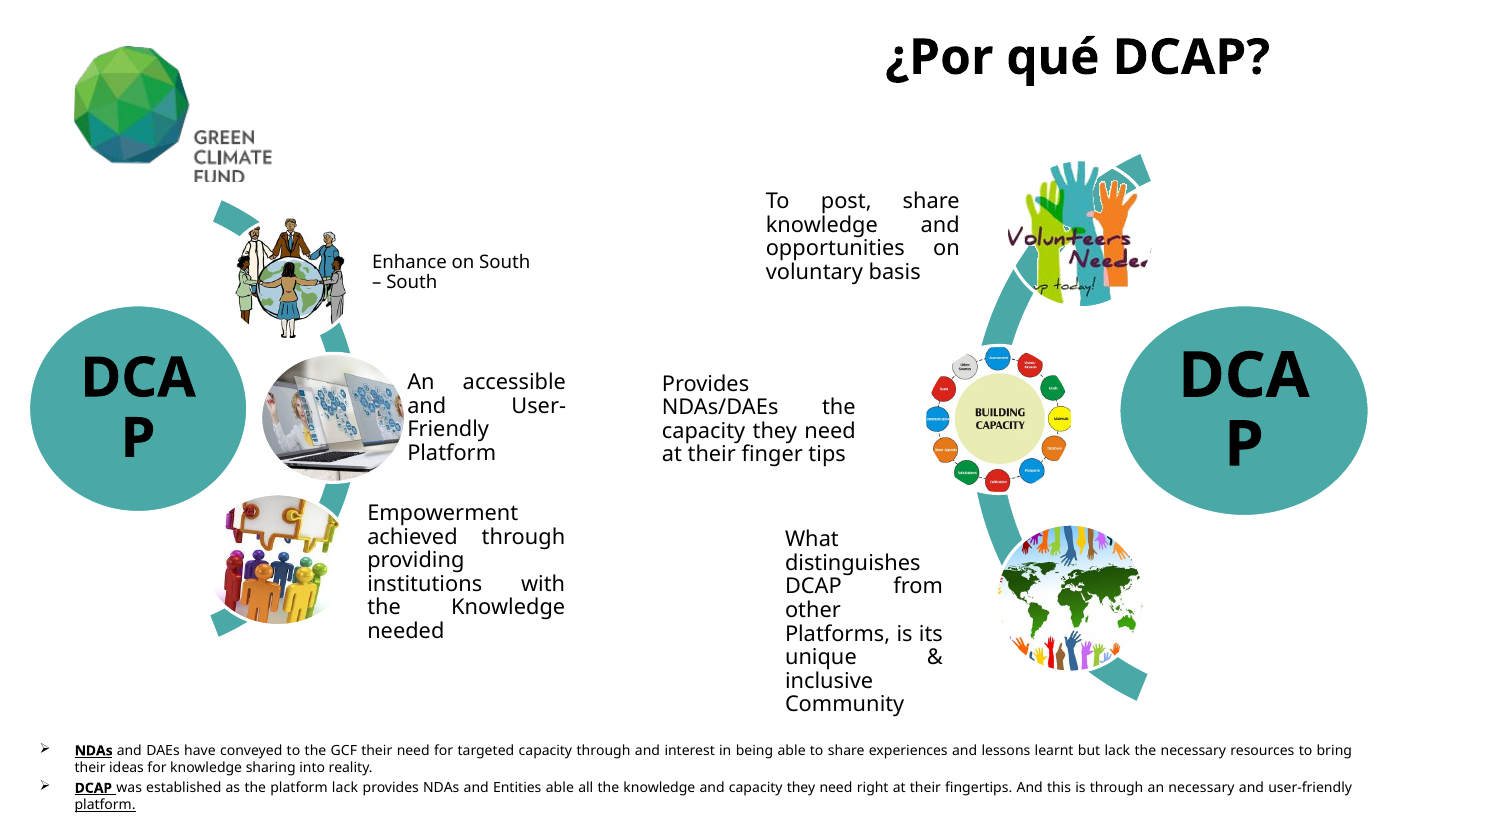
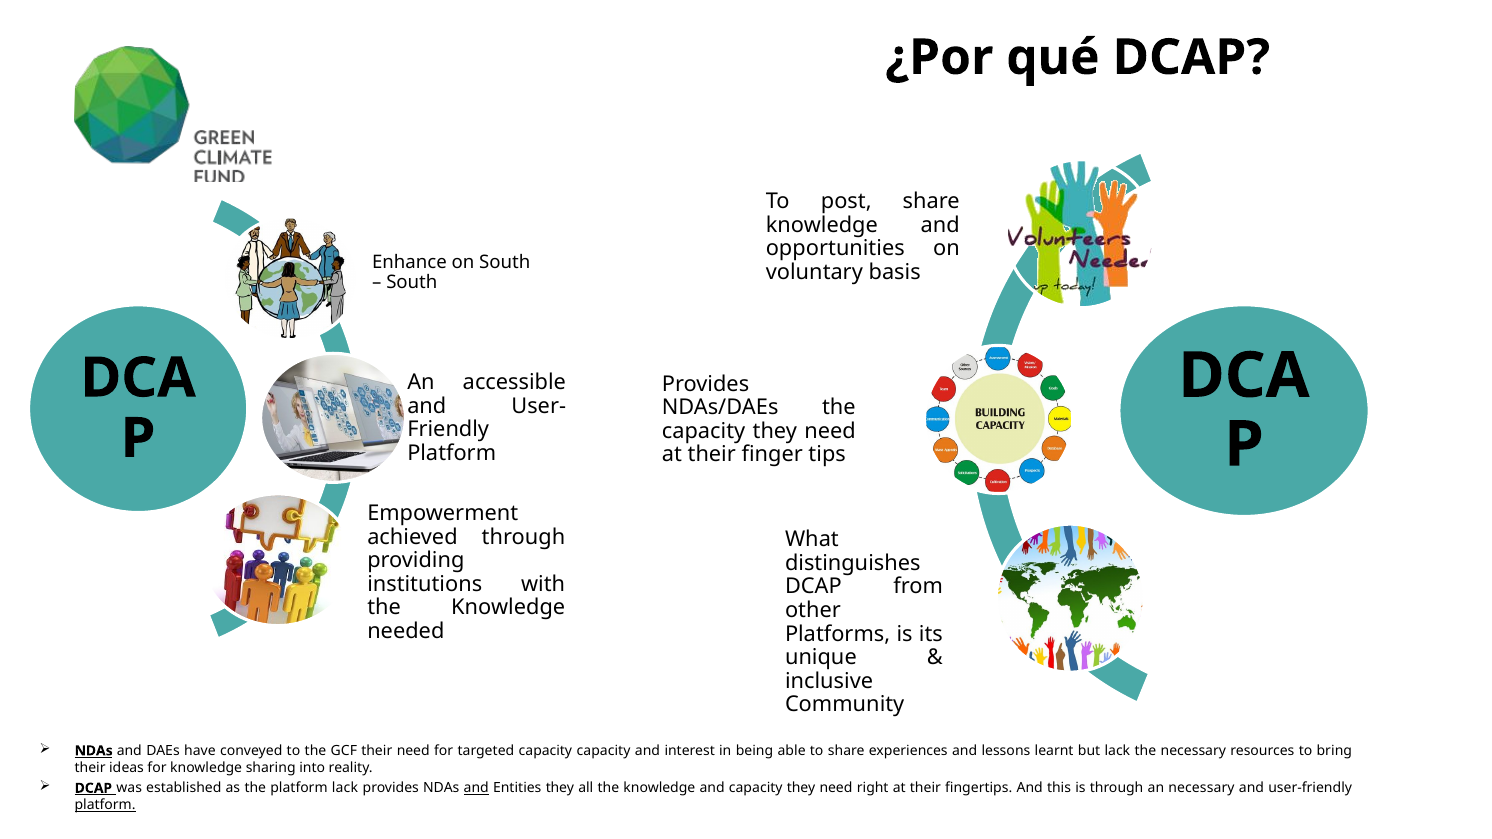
capacity through: through -> capacity (604, 751)
and underline: none -> present (476, 788)
Entities able: able -> they (560, 788)
